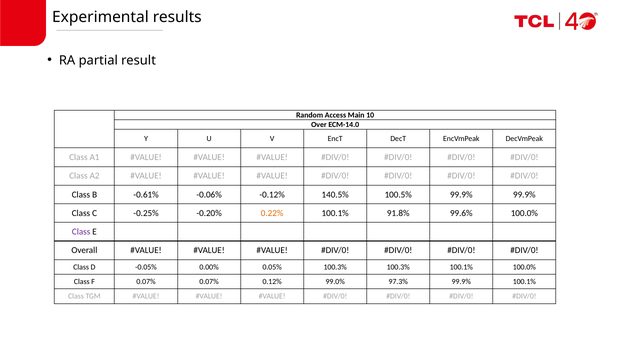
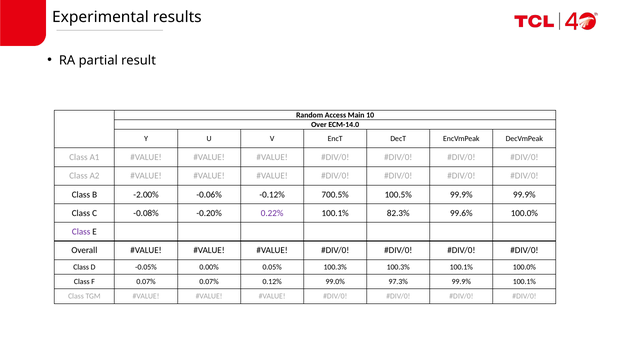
-0.61%: -0.61% -> -2.00% (146, 195)
140.5%: 140.5% -> 700.5% (335, 195)
-0.25%: -0.25% -> -0.08% (146, 213)
0.22% colour: orange -> purple (272, 213)
91.8%: 91.8% -> 82.3% (398, 213)
